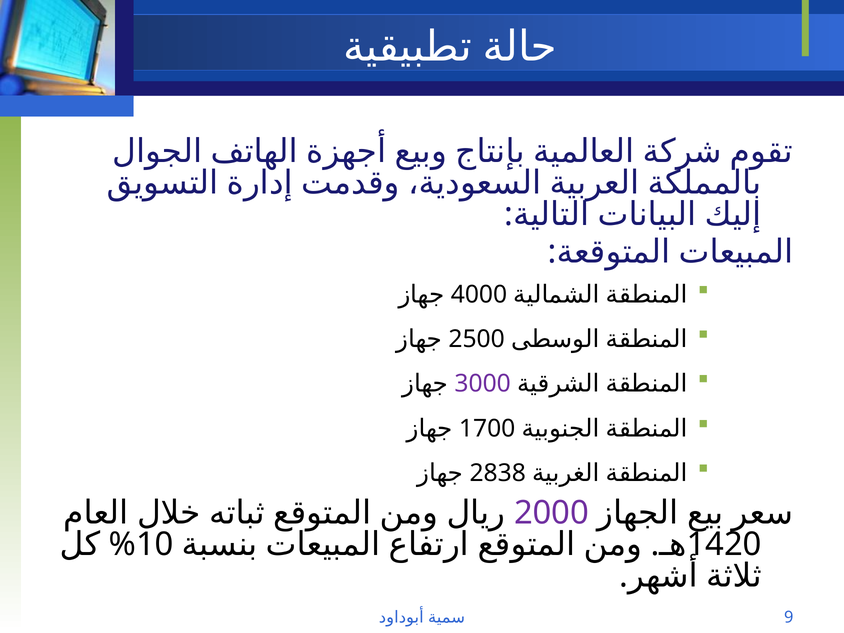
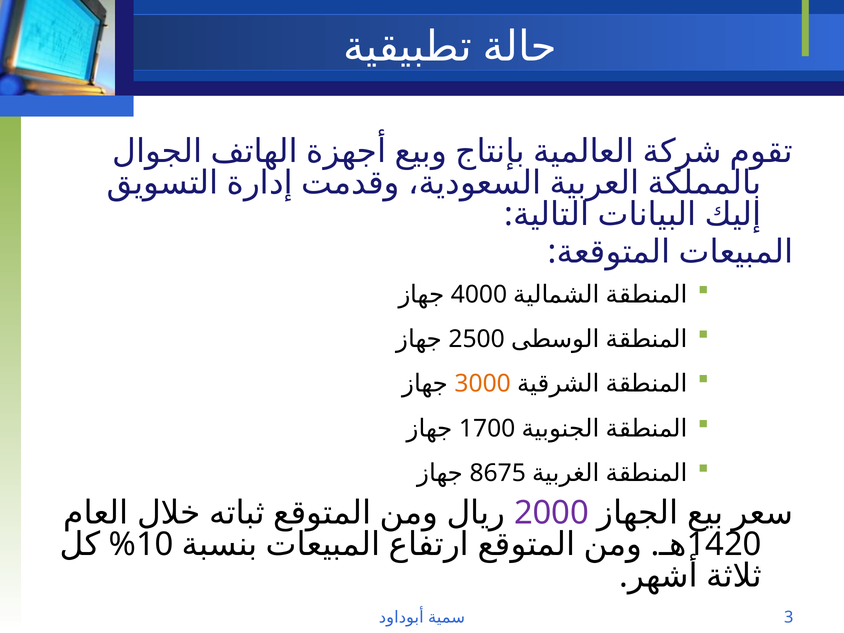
3000 colour: purple -> orange (483, 384)
2838: 2838 -> 8675 (498, 473)
9: 9 -> 3 (789, 617)
